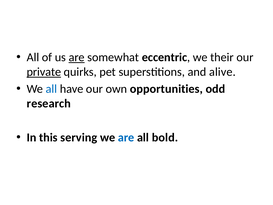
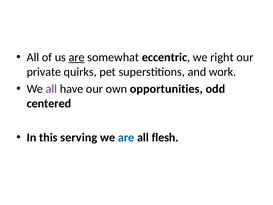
their: their -> right (222, 57)
private underline: present -> none (44, 72)
alive: alive -> work (223, 72)
all colour: blue -> purple (51, 89)
research: research -> centered (49, 103)
bold: bold -> flesh (165, 137)
